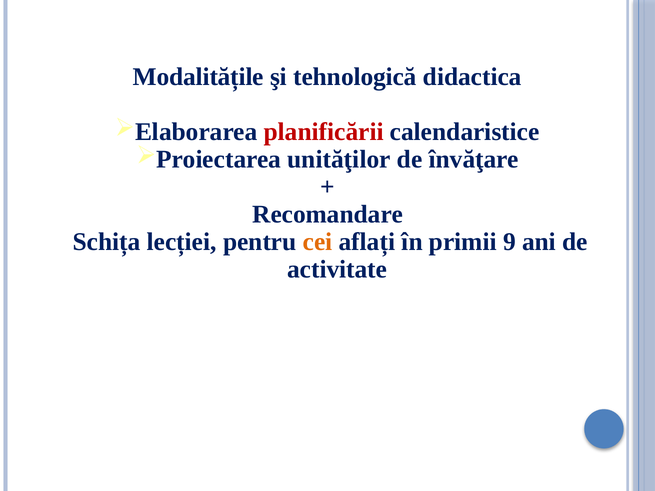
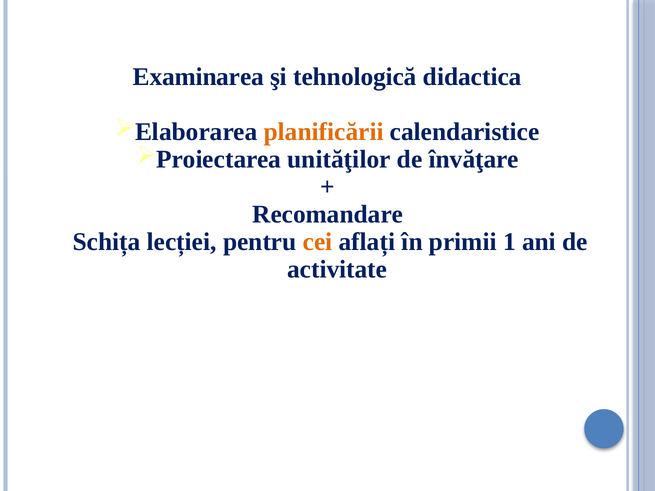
Modalitățile: Modalitățile -> Examinarea (198, 77)
planificării colour: red -> orange (324, 132)
9: 9 -> 1 (509, 242)
